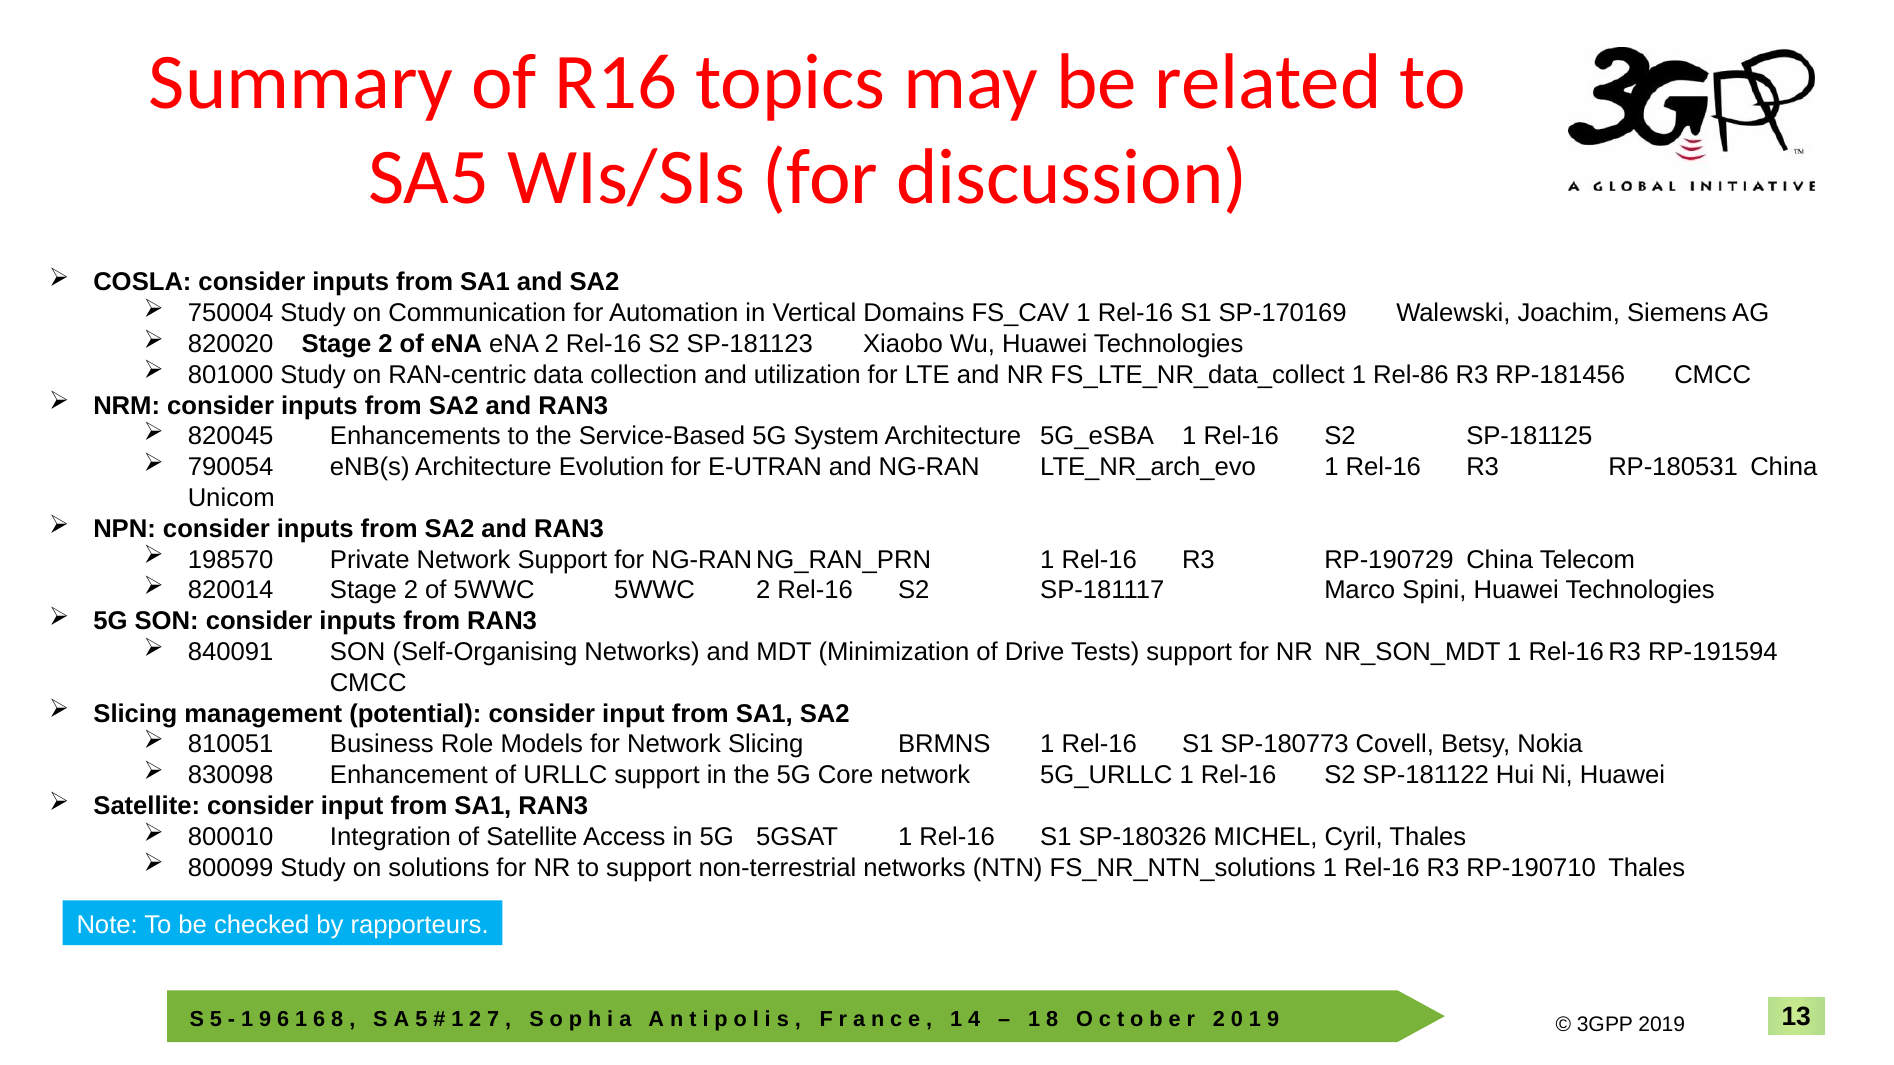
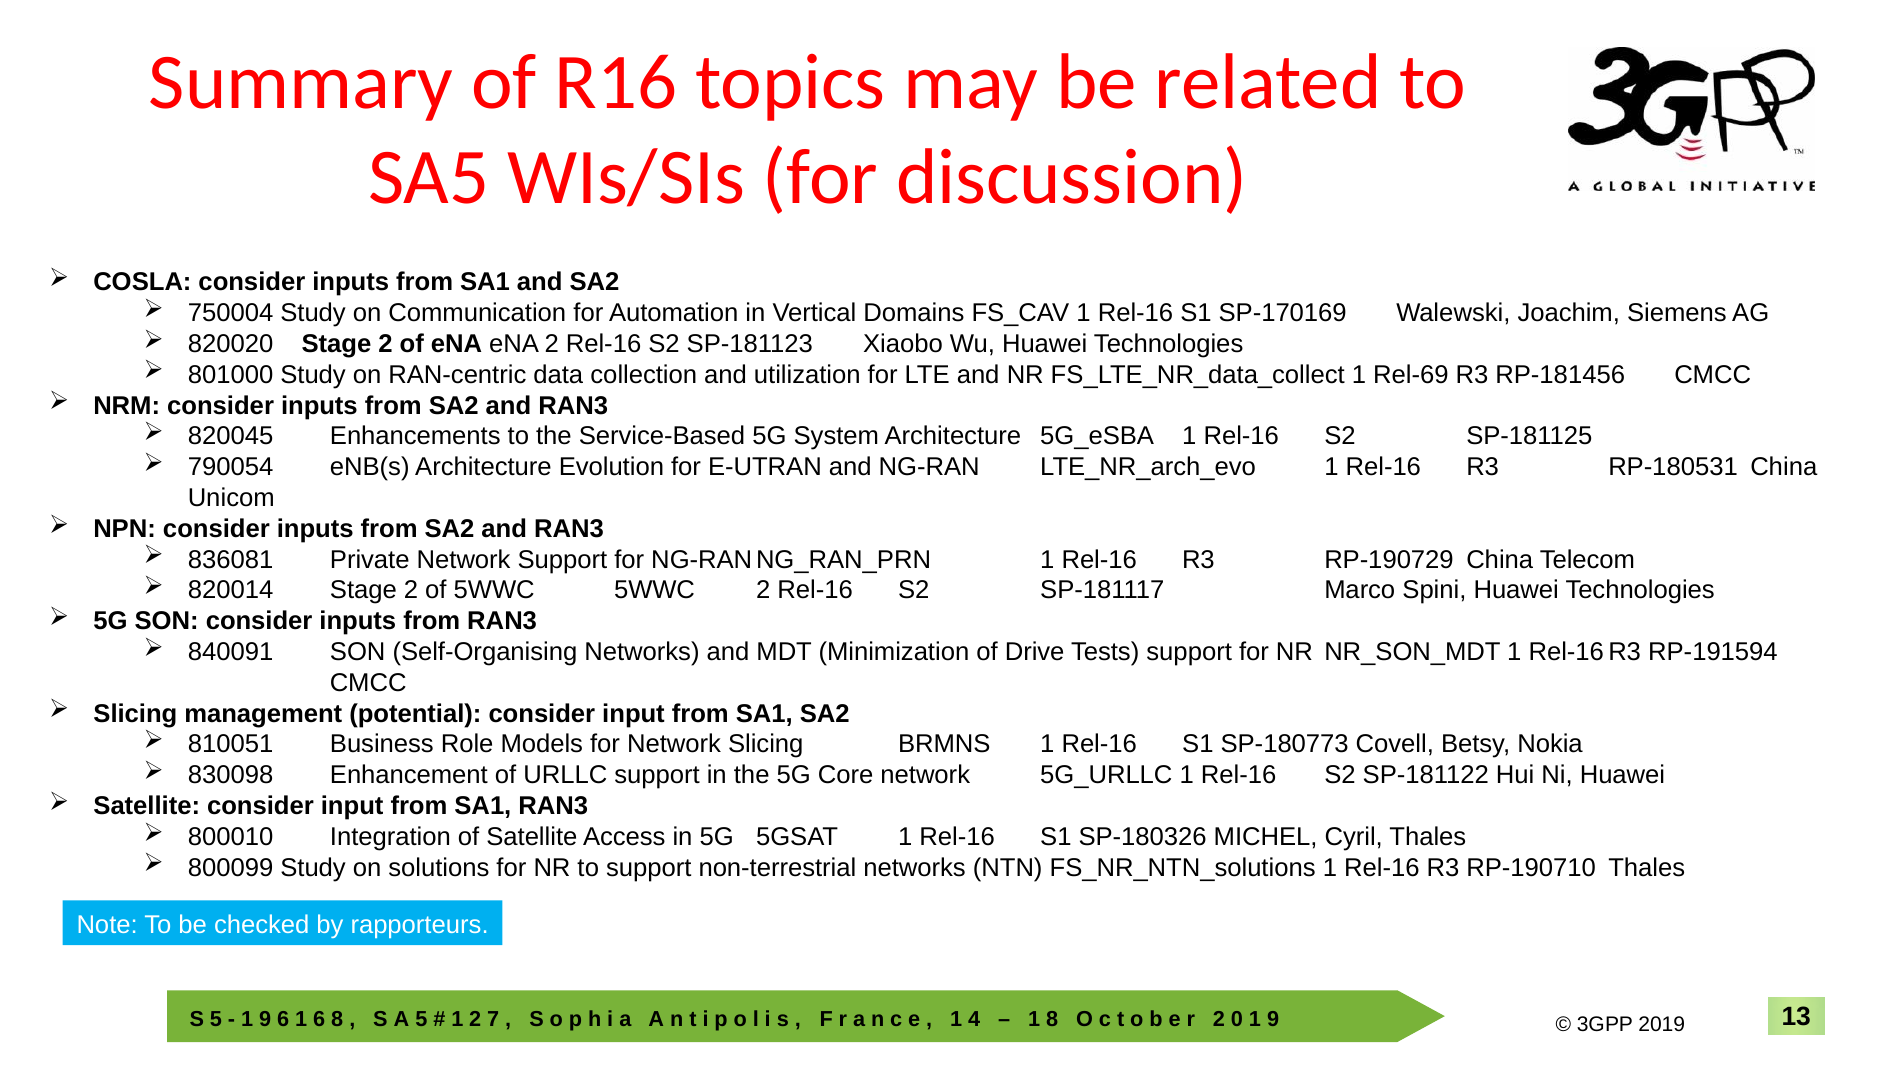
Rel-86: Rel-86 -> Rel-69 (1411, 375)
198570: 198570 -> 836081 (231, 560)
